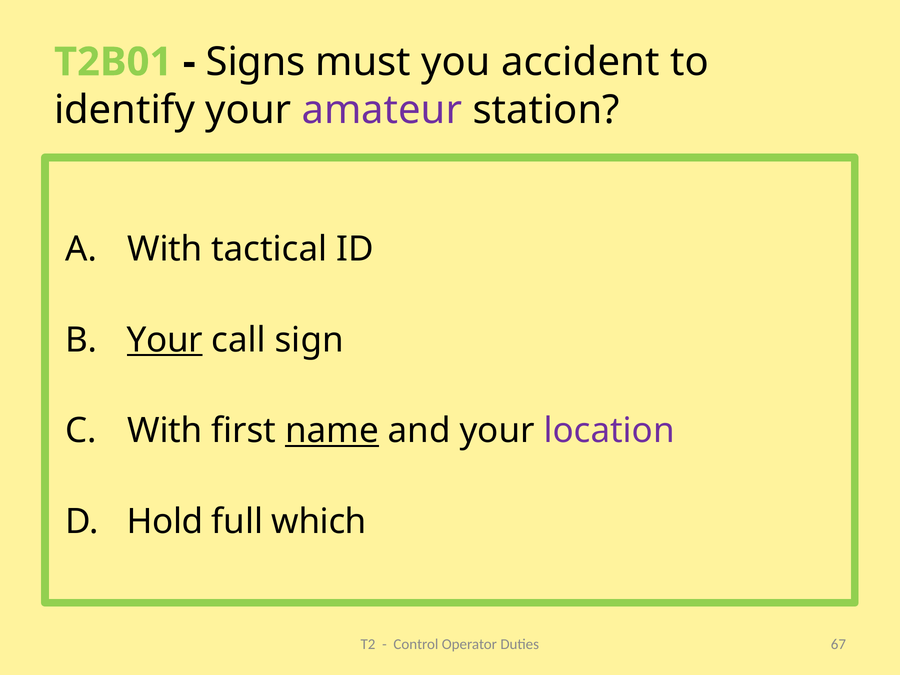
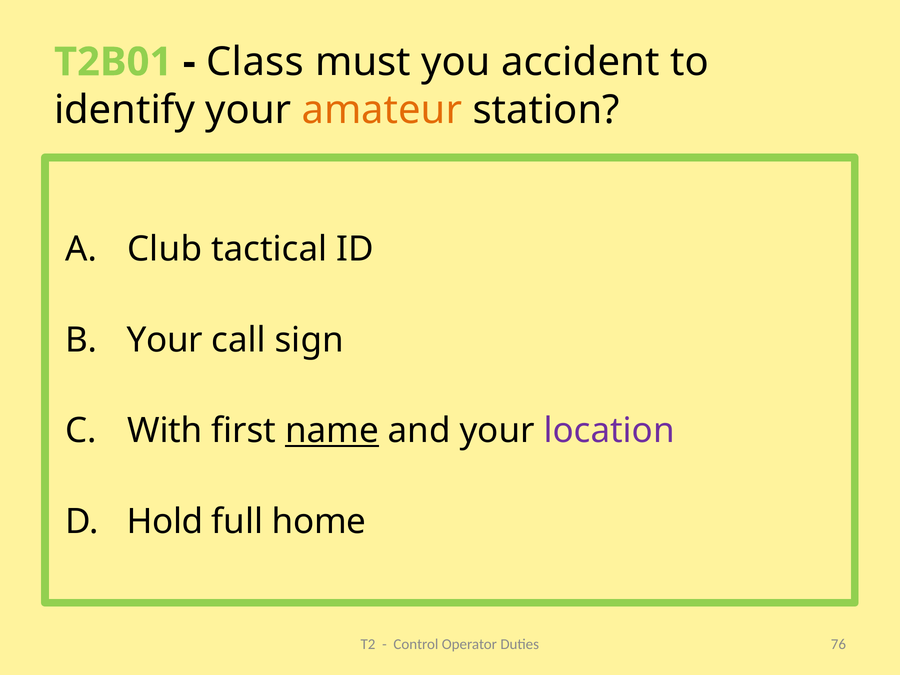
Signs: Signs -> Class (255, 62)
amateur colour: purple -> orange (382, 110)
With: With -> Club (165, 249)
Your underline: present -> none (165, 340)
which: which -> home (319, 522)
67: 67 -> 76 (838, 644)
